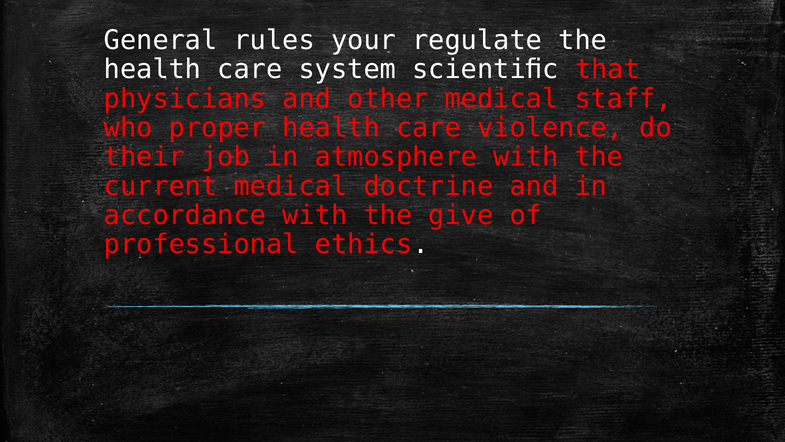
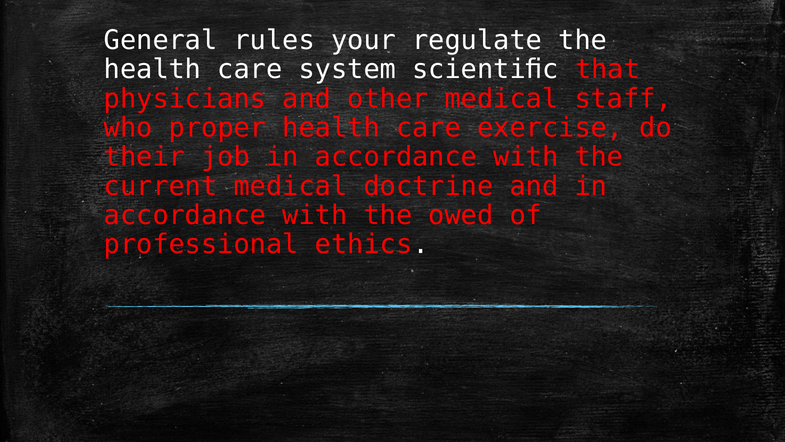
violence: violence -> exercise (550, 128)
job in atmosphere: atmosphere -> accordance (396, 157)
give: give -> owed (461, 215)
